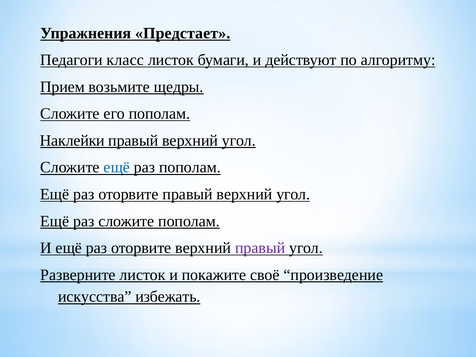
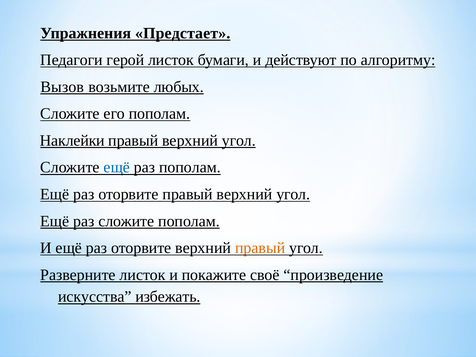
класс: класс -> герой (125, 60)
Прием: Прием -> Вызов (62, 87)
щедры: щедры -> любых (179, 87)
правый colour: purple -> orange (260, 248)
